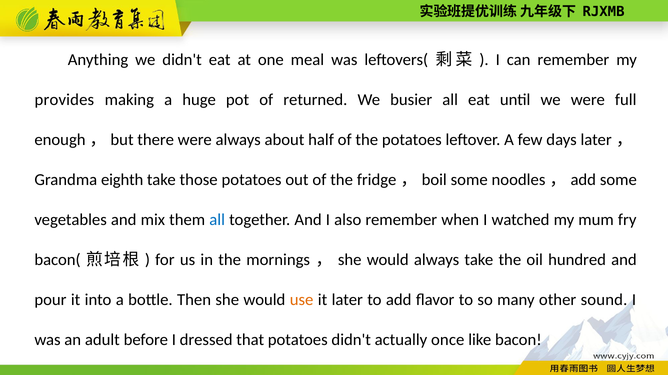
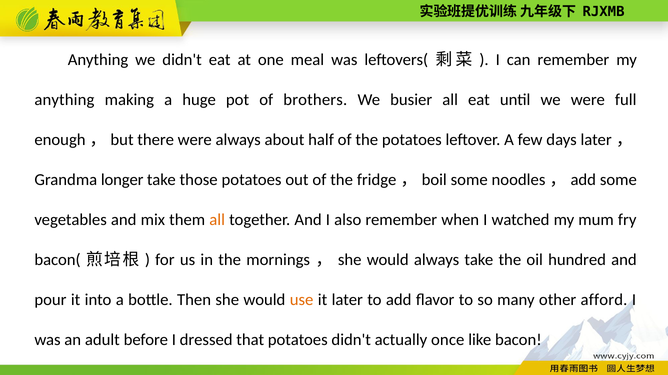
provides: provides -> anything (64, 100)
returned: returned -> brothers (315, 100)
eighth: eighth -> longer (122, 180)
all colour: blue -> orange (217, 220)
sound: sound -> afford (604, 300)
